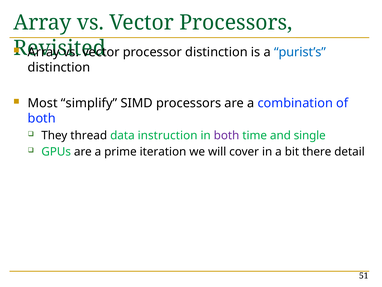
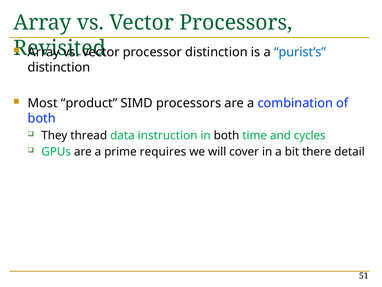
simplify: simplify -> product (89, 103)
both colour: purple -> black (227, 135)
single: single -> cycles (310, 135)
iteration: iteration -> requires (163, 152)
